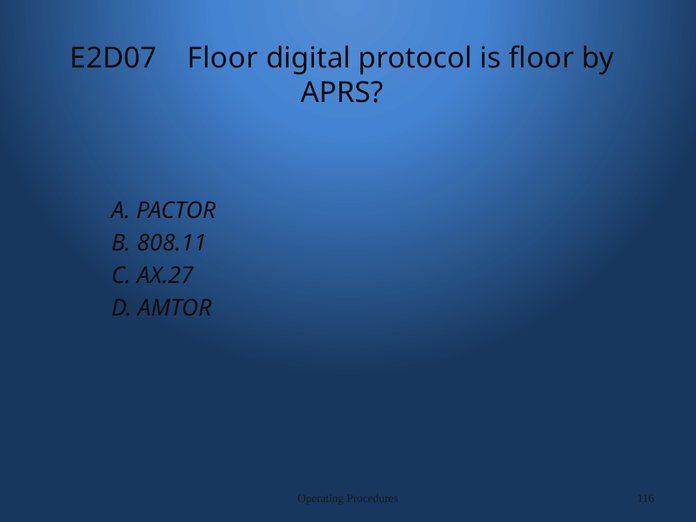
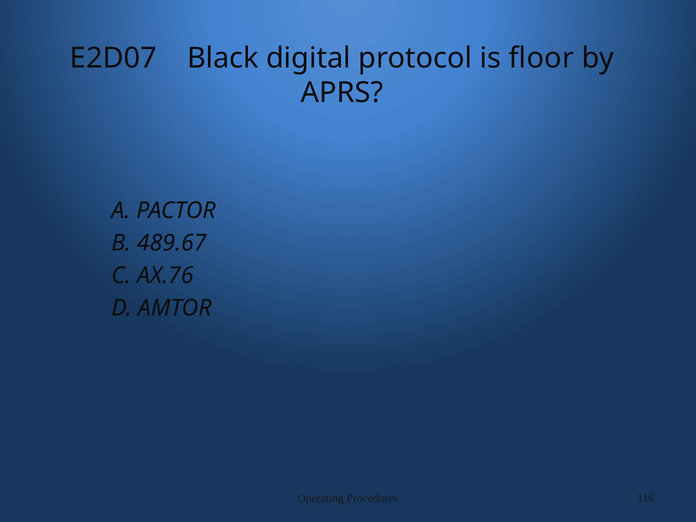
E2D07 Floor: Floor -> Black (223, 58)
808.11: 808.11 -> 489.67 (172, 243)
AX.27: AX.27 -> AX.76 (165, 275)
